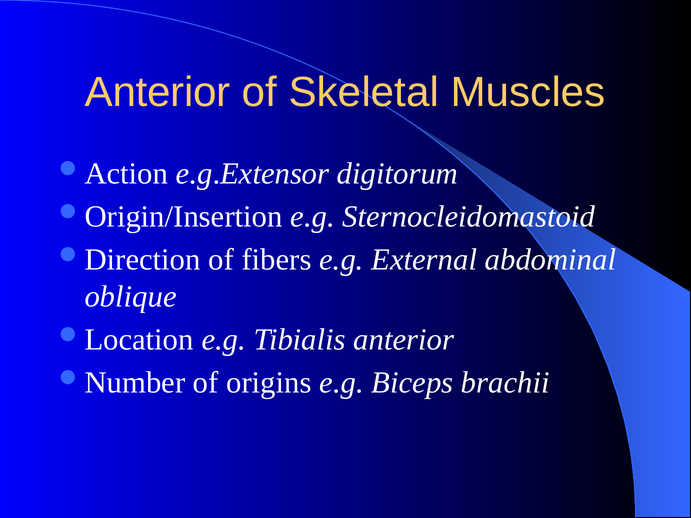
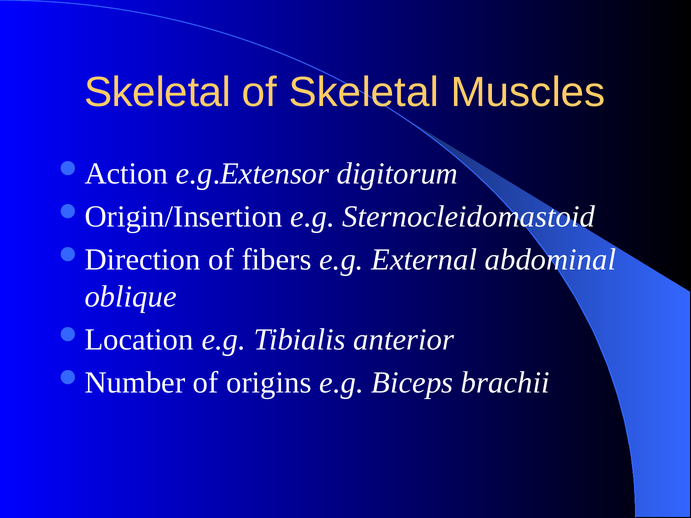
Anterior: Anterior -> Skeletal (158, 92)
